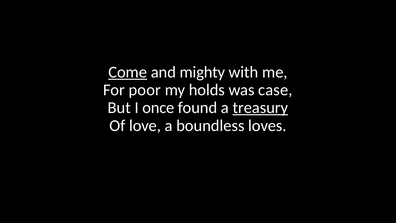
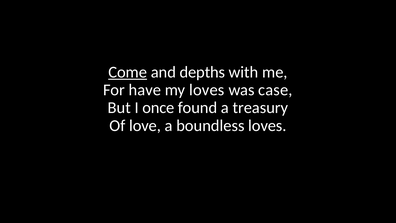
mighty: mighty -> depths (202, 72)
poor: poor -> have (145, 90)
my holds: holds -> loves (207, 90)
treasury underline: present -> none (260, 108)
